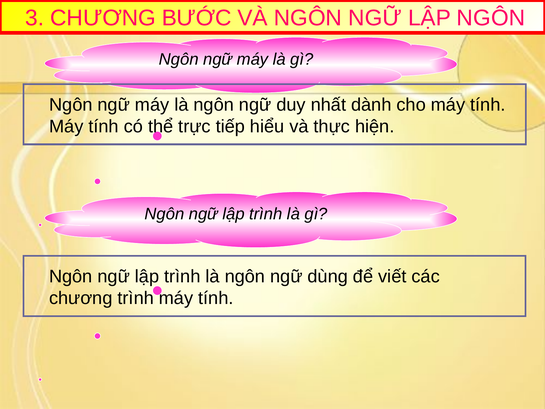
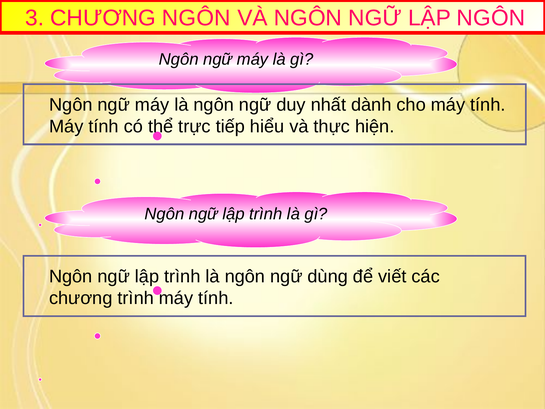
CHƯƠNG BƯỚC: BƯỚC -> NGÔN (196, 18)
